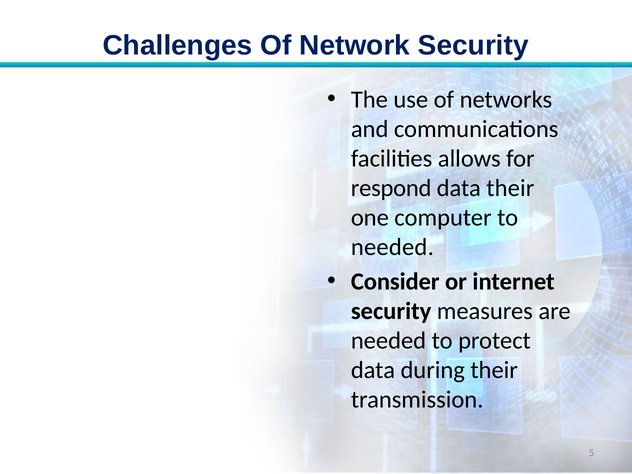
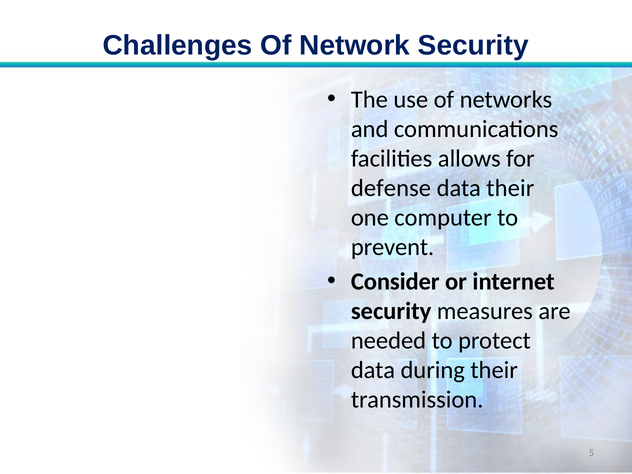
respond: respond -> defense (391, 188)
needed: needed -> prevent (393, 247)
